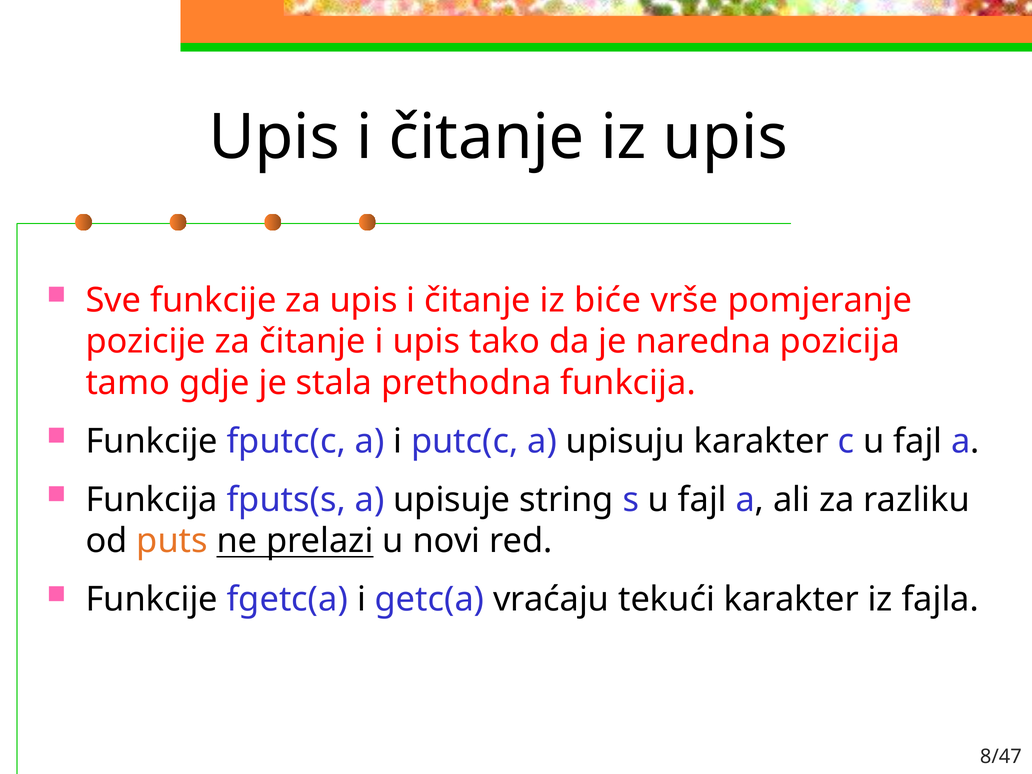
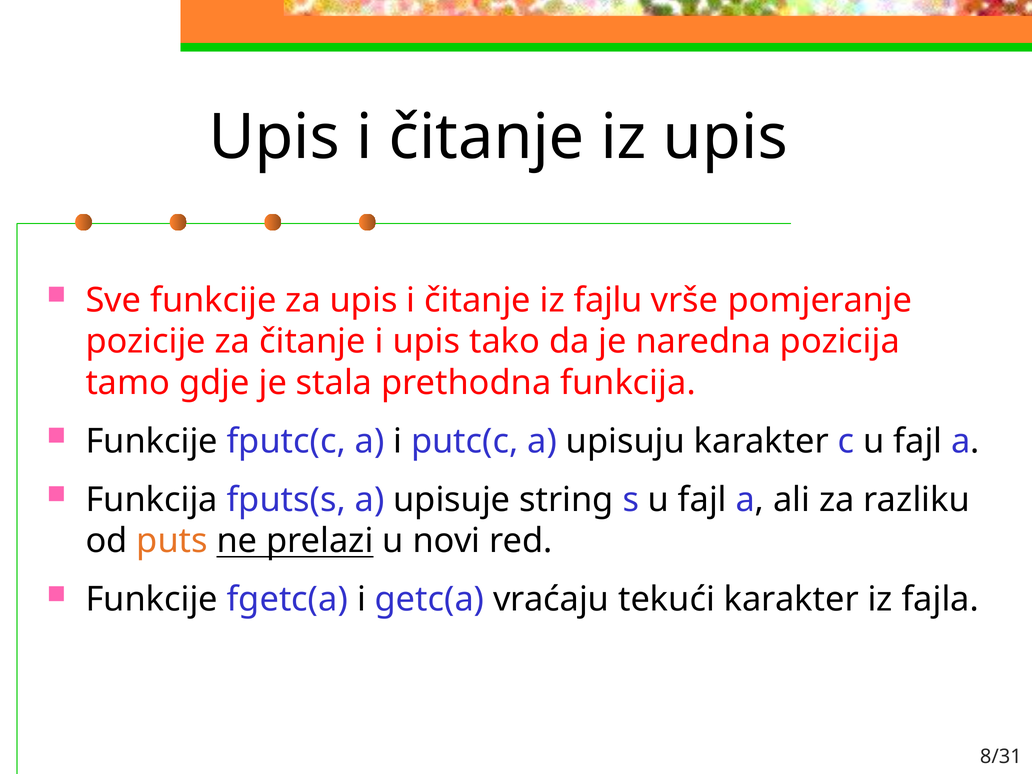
biće: biće -> fajlu (608, 300)
8/47: 8/47 -> 8/31 (1001, 757)
